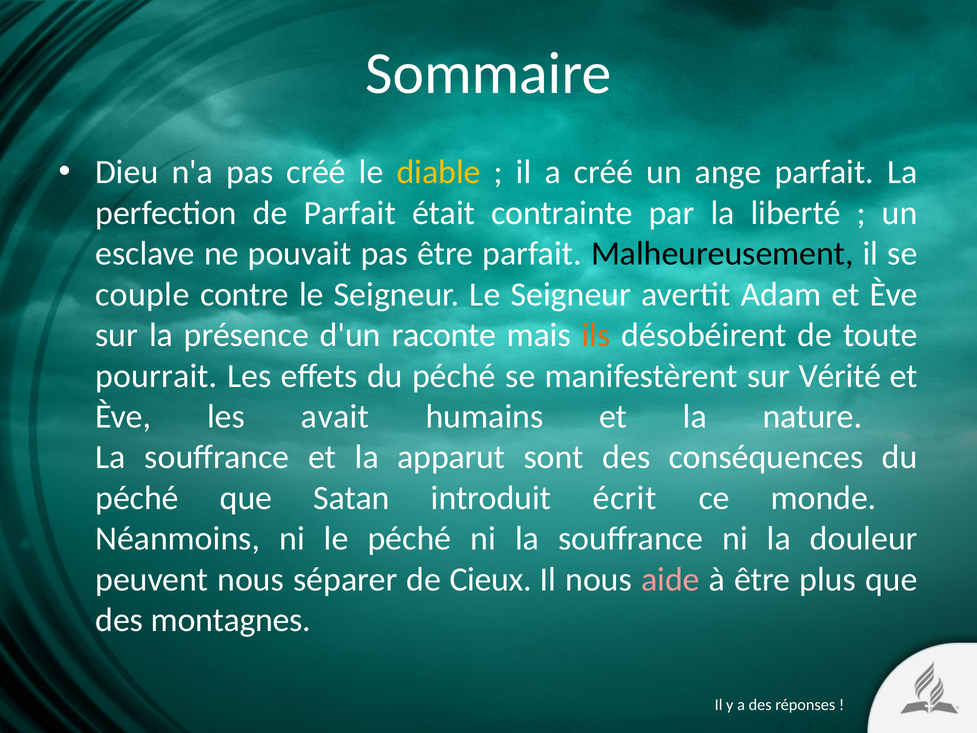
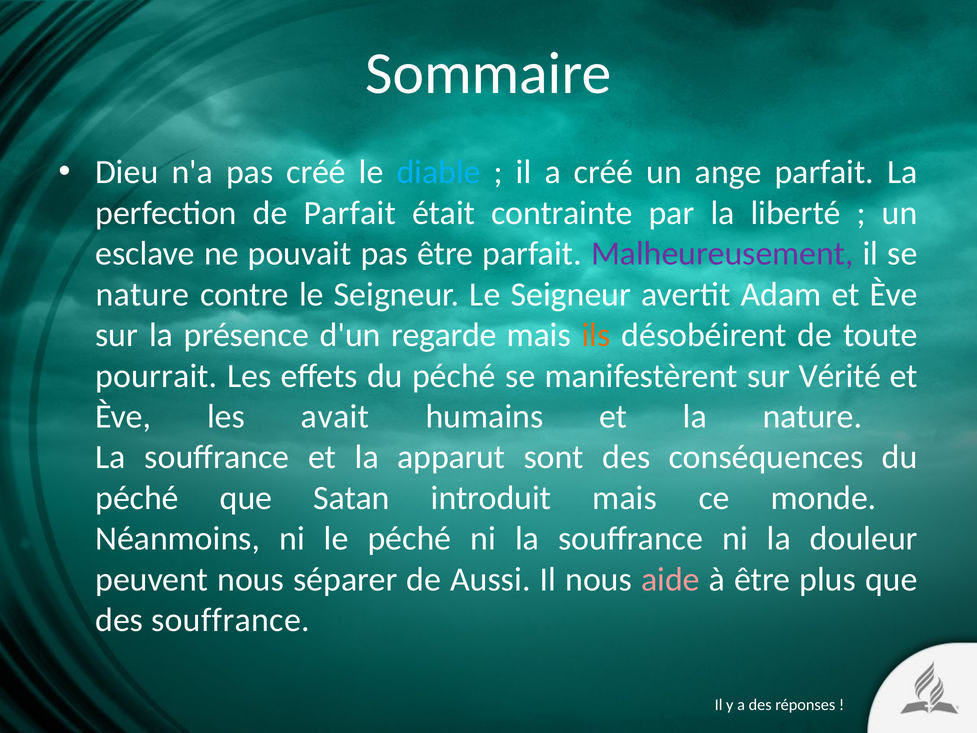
diable colour: yellow -> light blue (439, 172)
Malheureusement colour: black -> purple (722, 254)
couple: couple -> nature (142, 294)
raconte: raconte -> regarde (444, 335)
introduit écrit: écrit -> mais (625, 498)
Cieux: Cieux -> Aussi (490, 579)
des montagnes: montagnes -> souffrance (230, 620)
